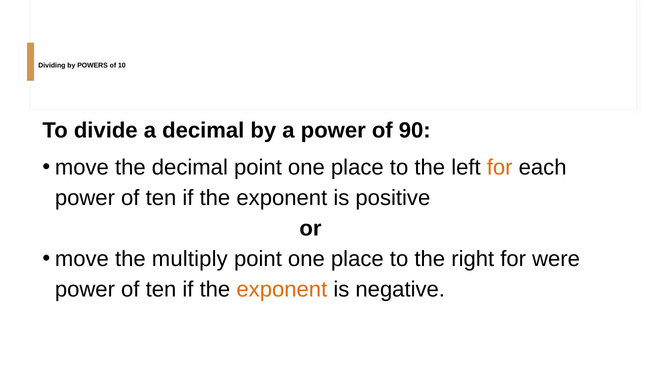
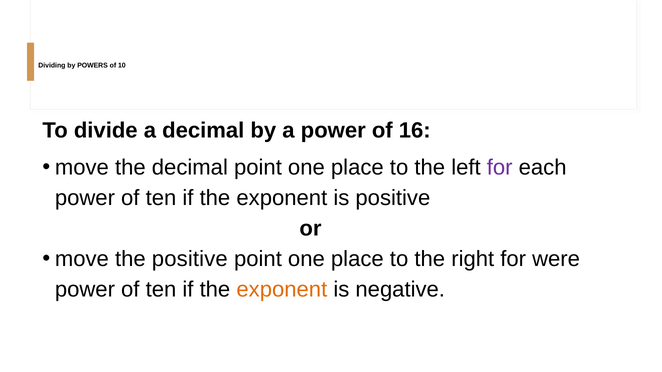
90: 90 -> 16 (415, 130)
for colour: orange -> purple (500, 168)
the multiply: multiply -> positive (190, 259)
